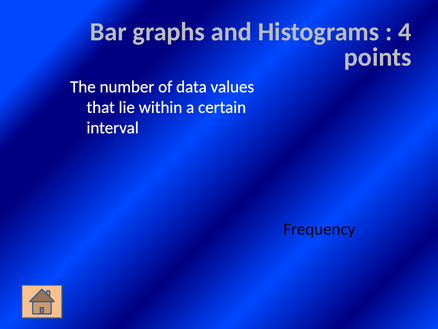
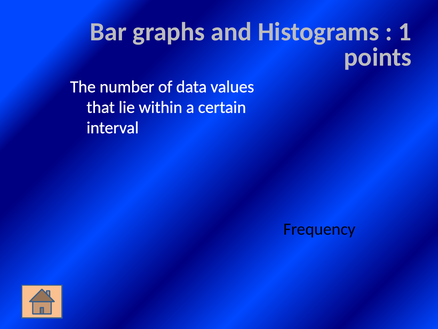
4: 4 -> 1 (405, 32)
